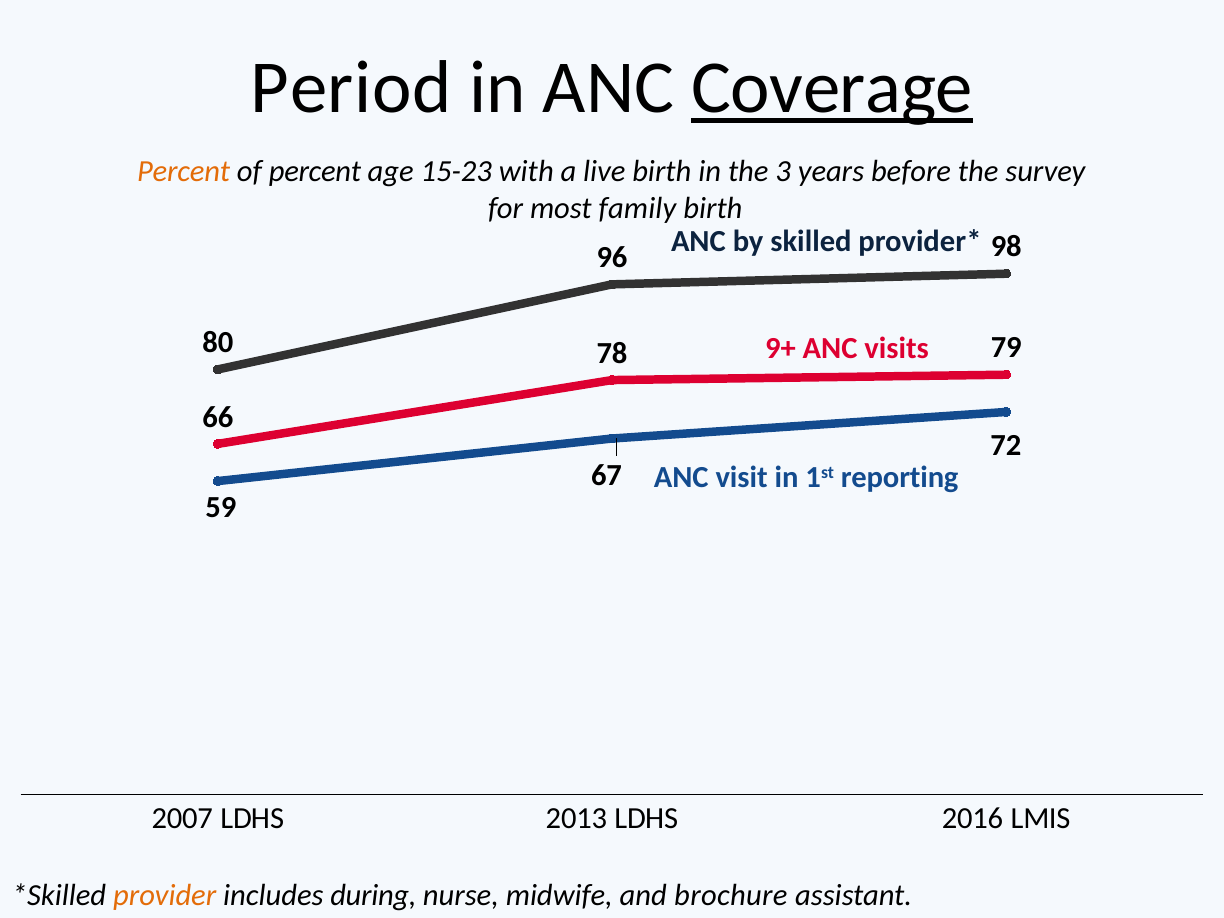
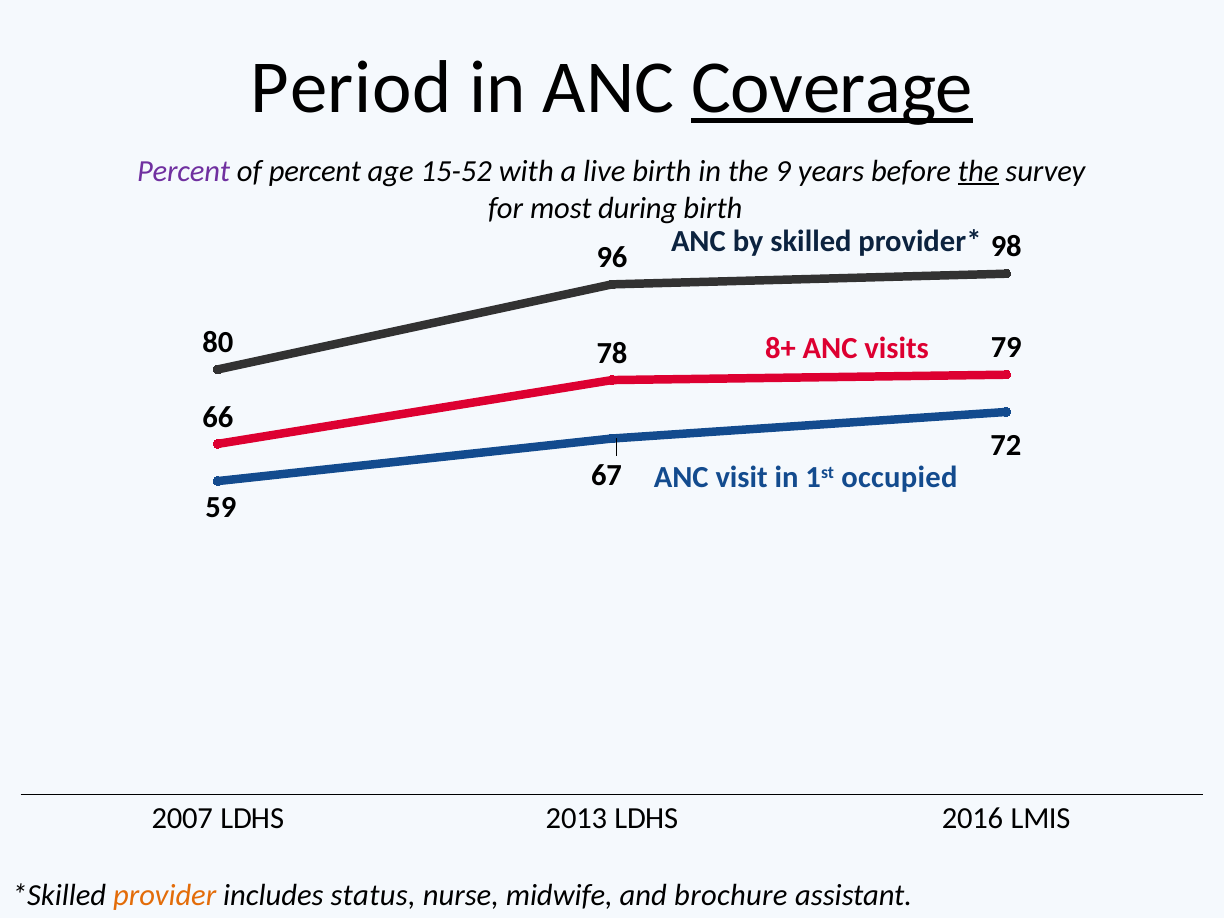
Percent colour: orange -> purple (184, 171)
15-23: 15-23 -> 15-52 (456, 171)
3: 3 -> 9 (783, 171)
the underline: none -> present (978, 171)
family: family -> during (638, 208)
9+: 9+ -> 8+ (781, 349)
reporting: reporting -> occupied (899, 478)
during: during -> status (373, 895)
